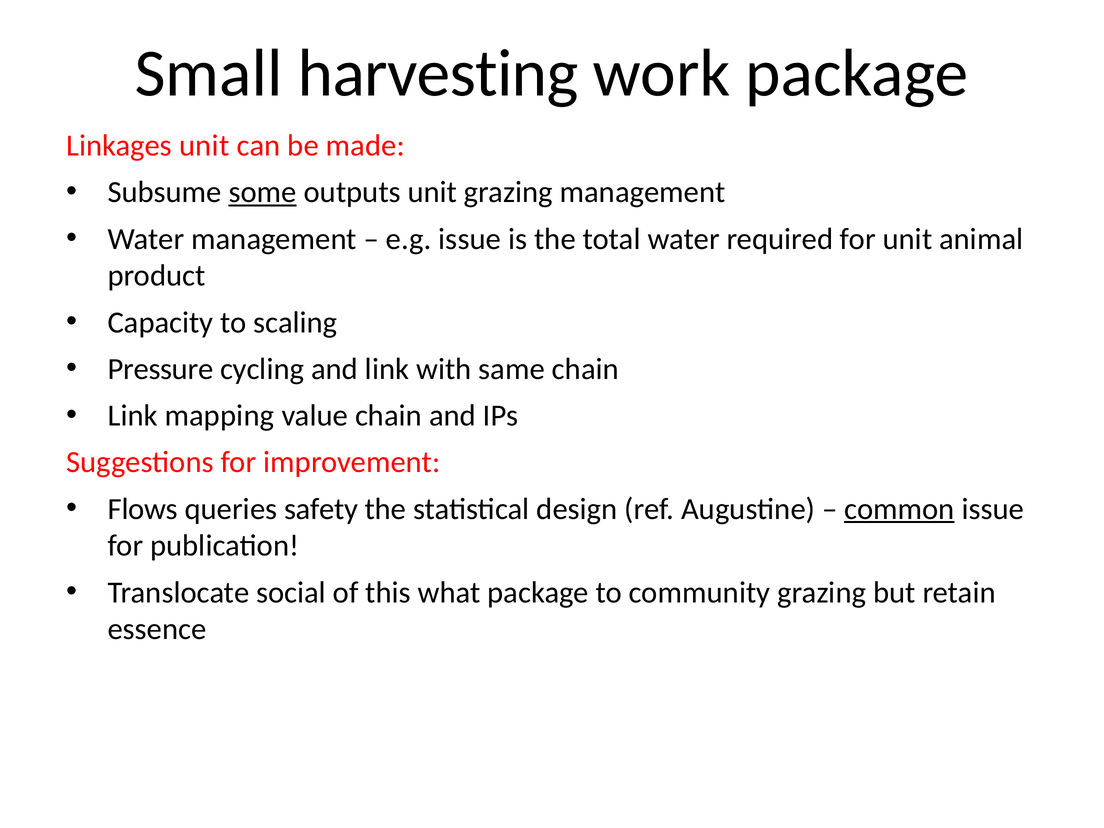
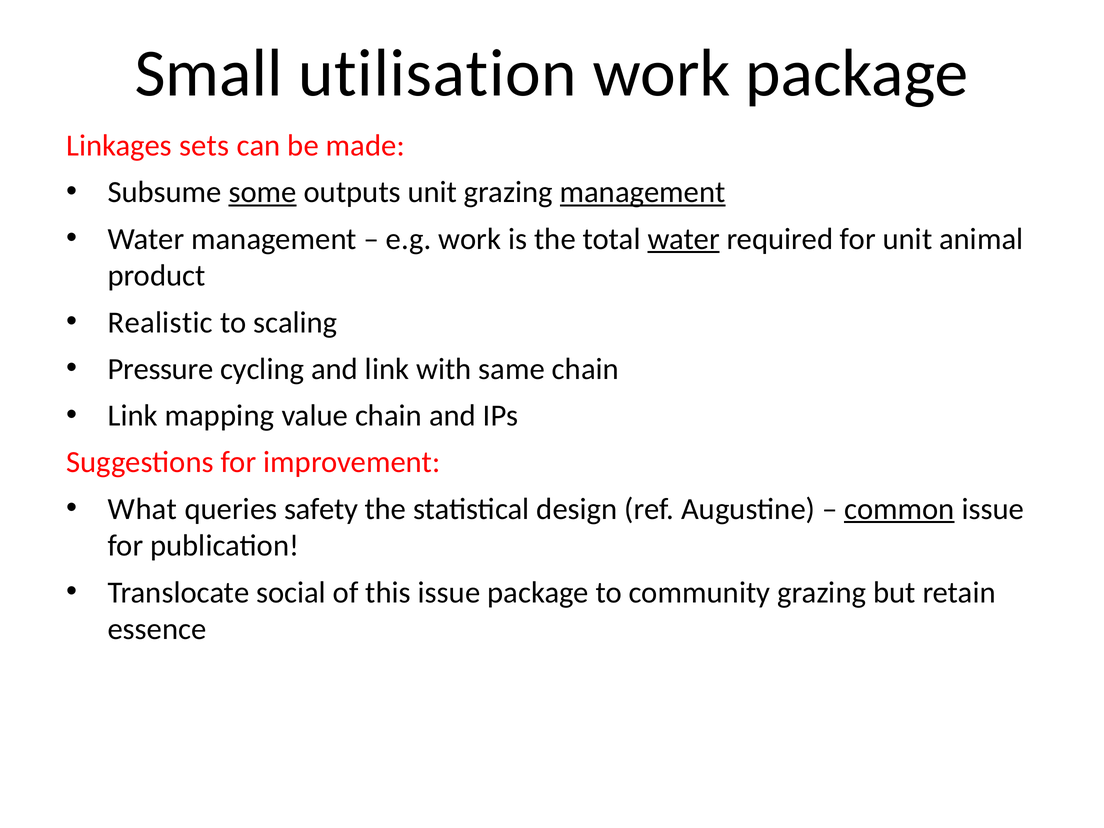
harvesting: harvesting -> utilisation (437, 74)
Linkages unit: unit -> sets (204, 146)
management underline: none -> present (643, 192)
e.g issue: issue -> work (470, 239)
water underline: none -> present (684, 239)
Capacity: Capacity -> Realistic (160, 322)
Flows: Flows -> What (143, 509)
this what: what -> issue (449, 592)
